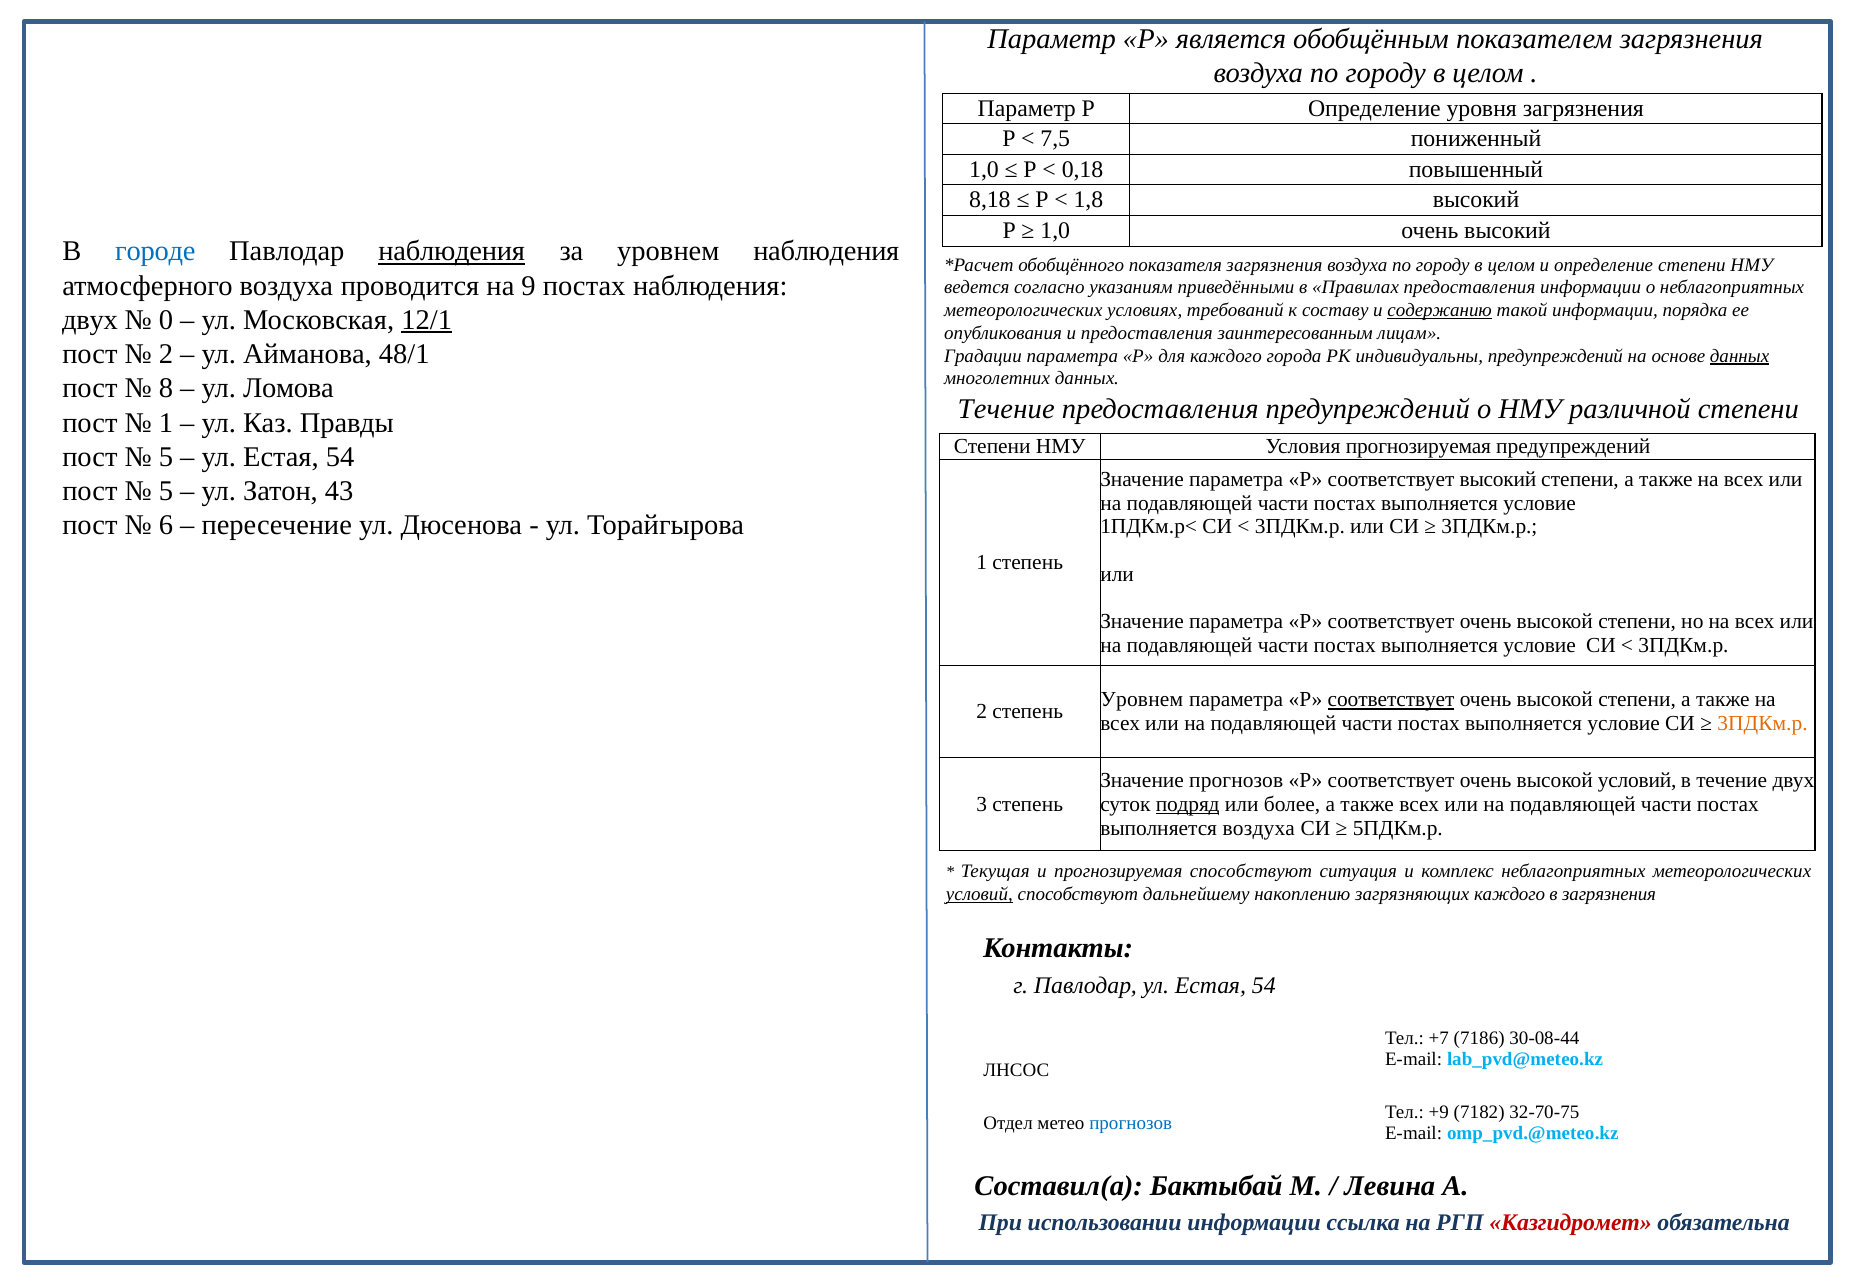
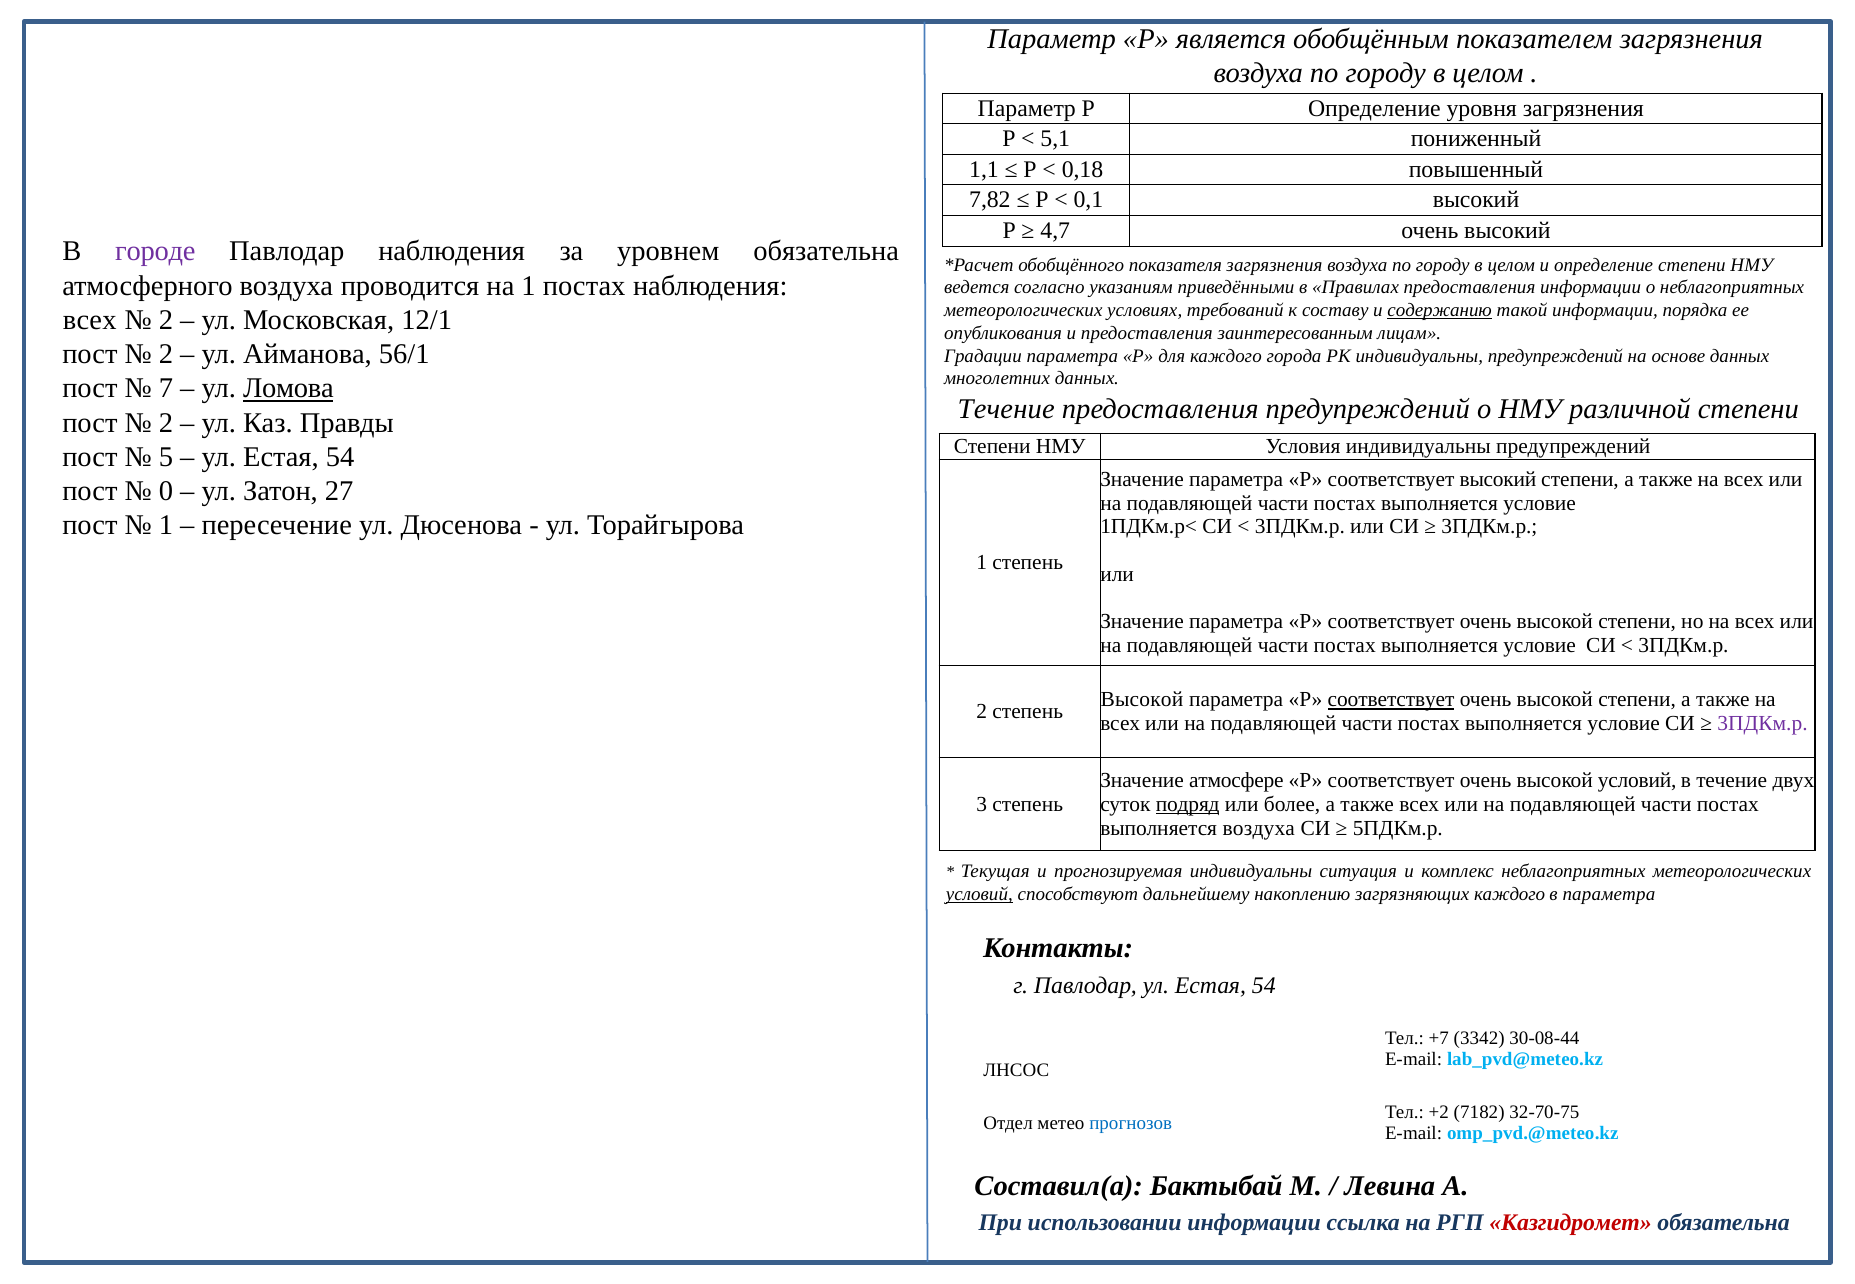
7,5: 7,5 -> 5,1 (1055, 139)
1,0: 1,0 -> 1,1 (984, 169)
8,18: 8,18 -> 7,82 (990, 200)
1,8: 1,8 -> 0,1 (1088, 200)
1,0: 1,0 -> 4,7 (1055, 231)
городе colour: blue -> purple (155, 252)
наблюдения underline: present -> none (452, 252)
уровнем наблюдения: наблюдения -> обязательна (826, 252)
на 9: 9 -> 1 (529, 286)
двух: двух -> всех (90, 320)
0: 0 -> 2 (166, 320)
12/1 underline: present -> none (427, 320)
48/1: 48/1 -> 56/1 (404, 354)
данных underline: present -> none (1740, 356)
8: 8 -> 7 (166, 389)
Ломова underline: none -> present (288, 389)
1: 1 -> 2 (166, 423)
Условия прогнозируемая: прогнозируемая -> индивидуальны (1418, 446)
5: 5 -> 0 (166, 491)
43: 43 -> 27 (339, 491)
6: 6 -> 1 (166, 526)
Уровнем: Уровнем -> Высокой (1142, 700)
3ПДКм.р colour: orange -> purple (1763, 724)
Значение прогнозов: прогнозов -> атмосфере (1236, 781)
прогнозируемая способствуют: способствуют -> индивидуальны (1251, 872)
в загрязнения: загрязнения -> параметра (1609, 894)
7186: 7186 -> 3342 (1479, 1038)
+9: +9 -> +2 (1439, 1113)
